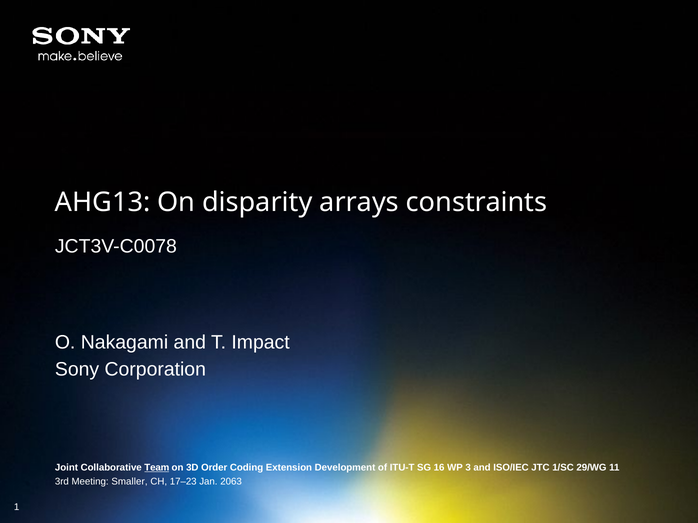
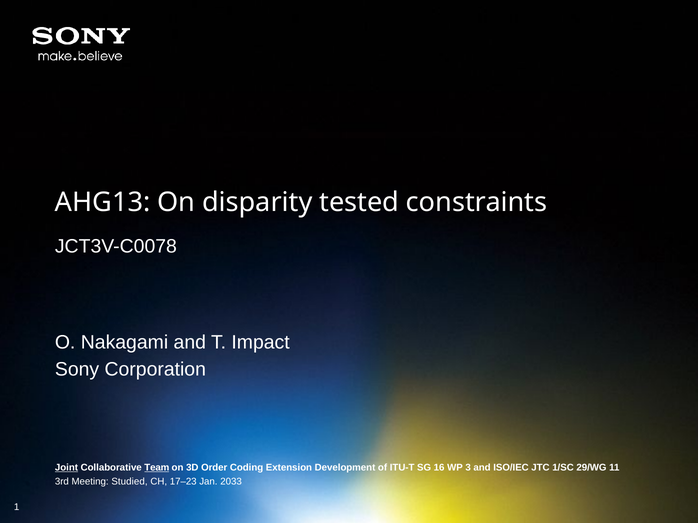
arrays: arrays -> tested (359, 203)
Joint underline: none -> present (66, 468)
Smaller: Smaller -> Studied (130, 482)
2063: 2063 -> 2033 (231, 482)
